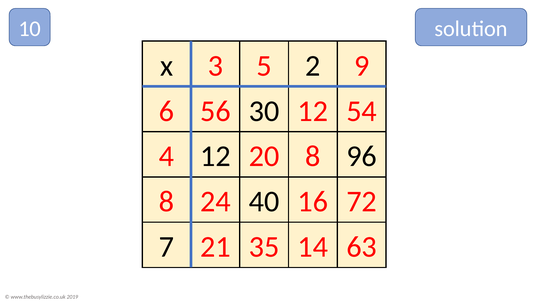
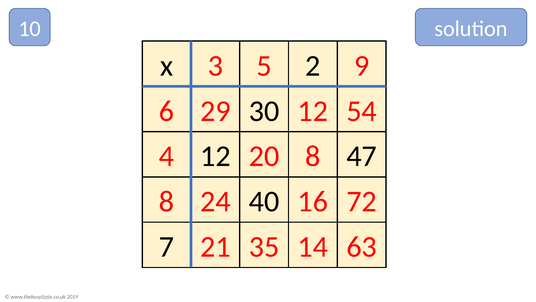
56: 56 -> 29 (215, 111)
96: 96 -> 47 (362, 156)
